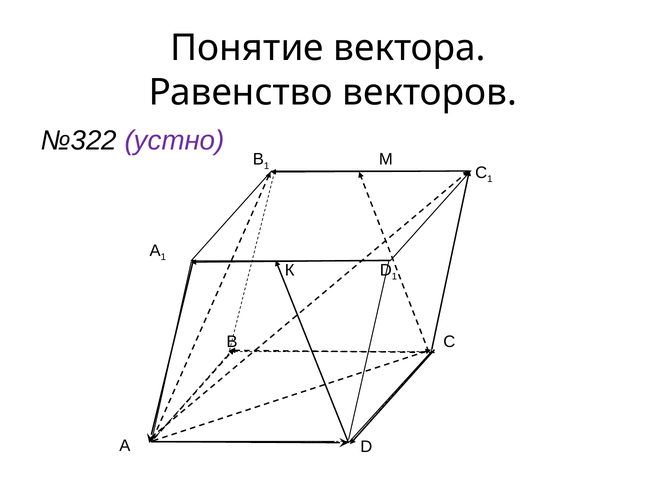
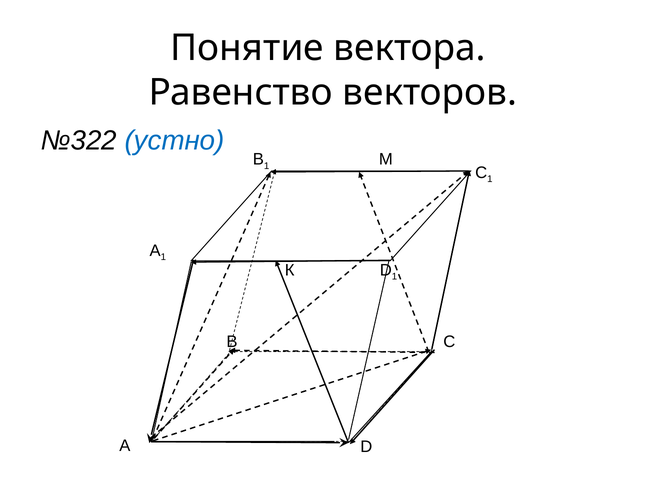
устно colour: purple -> blue (175, 140)
